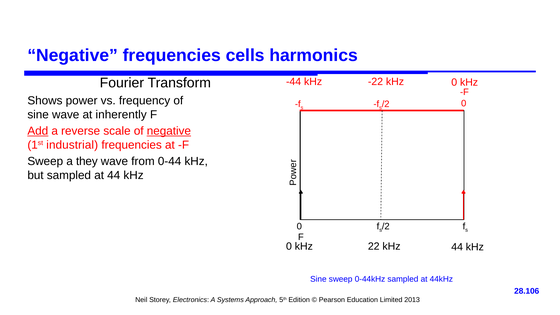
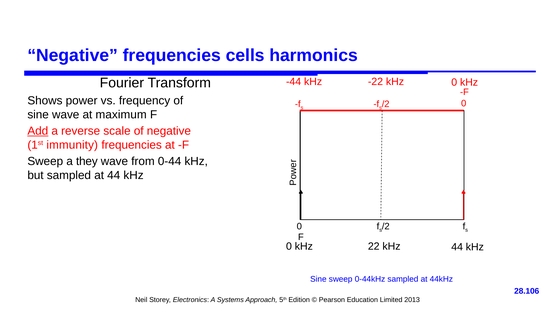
inherently: inherently -> maximum (121, 115)
negative underline: present -> none (169, 131)
industrial: industrial -> immunity (72, 145)
